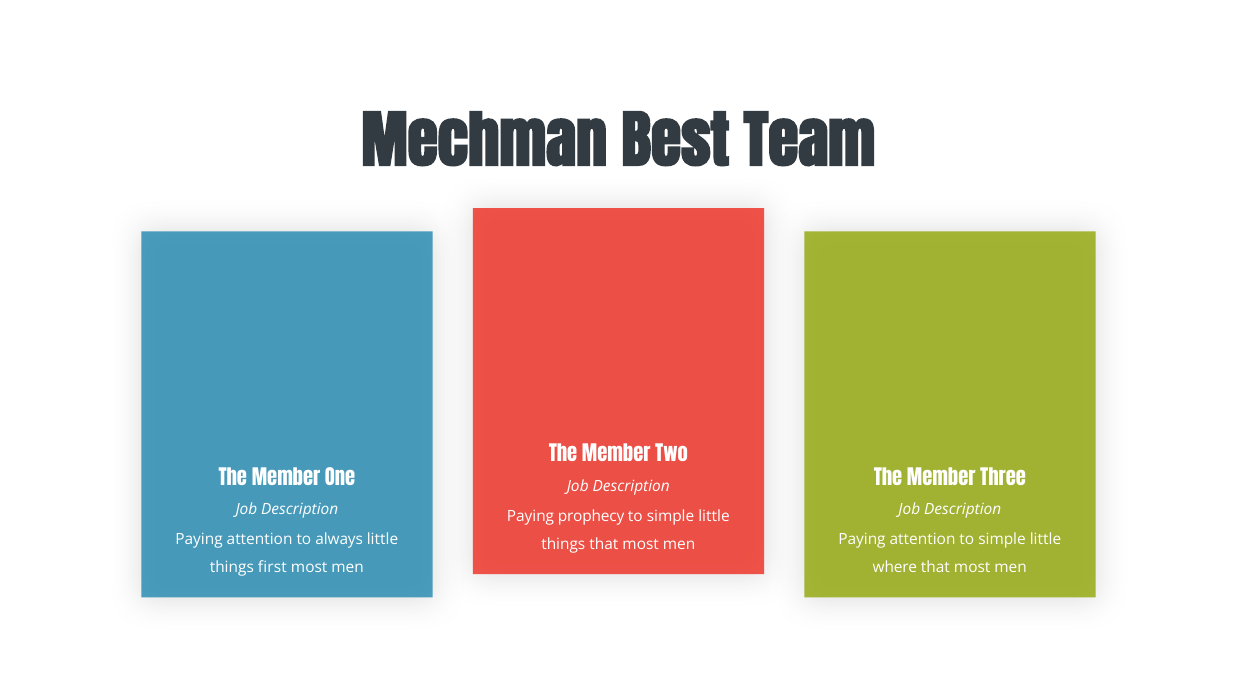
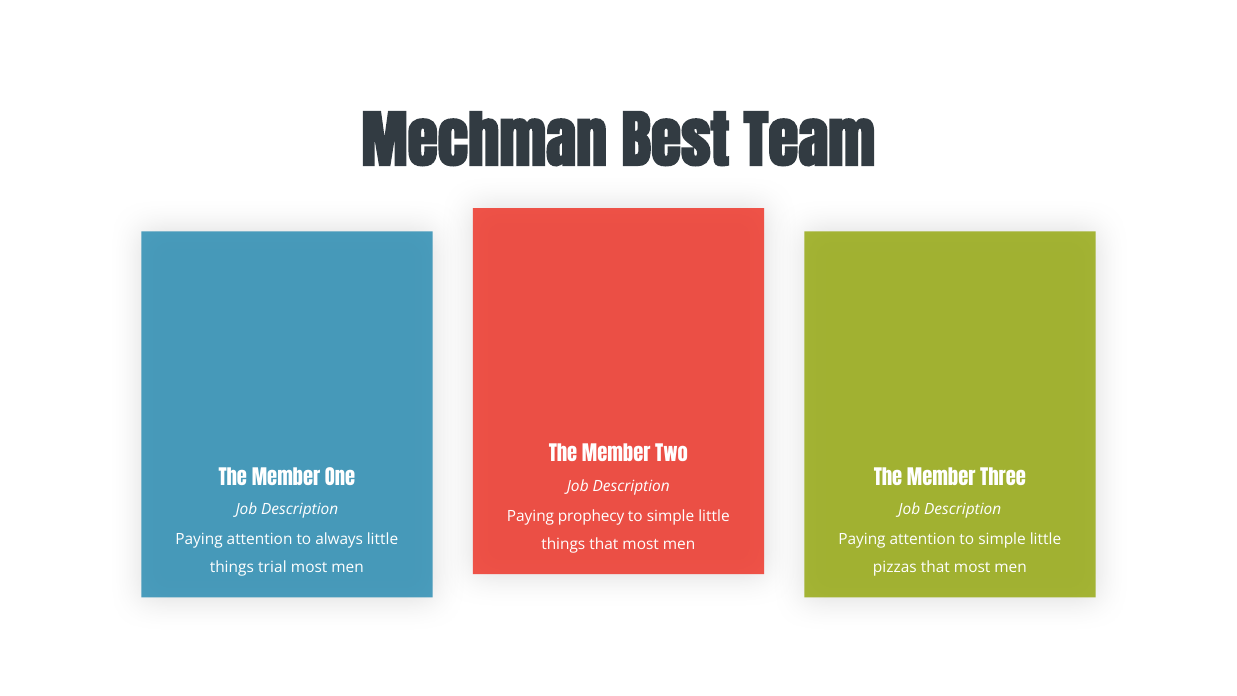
first: first -> trial (272, 567)
where: where -> pizzas (895, 567)
